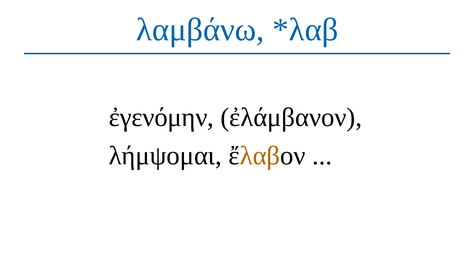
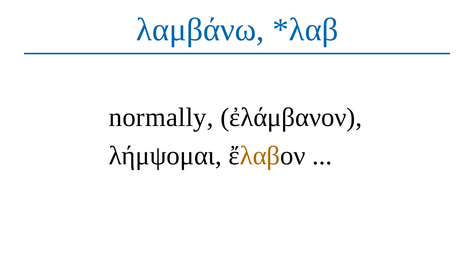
ἐγενόμην: ἐγενόμην -> normally (161, 118)
